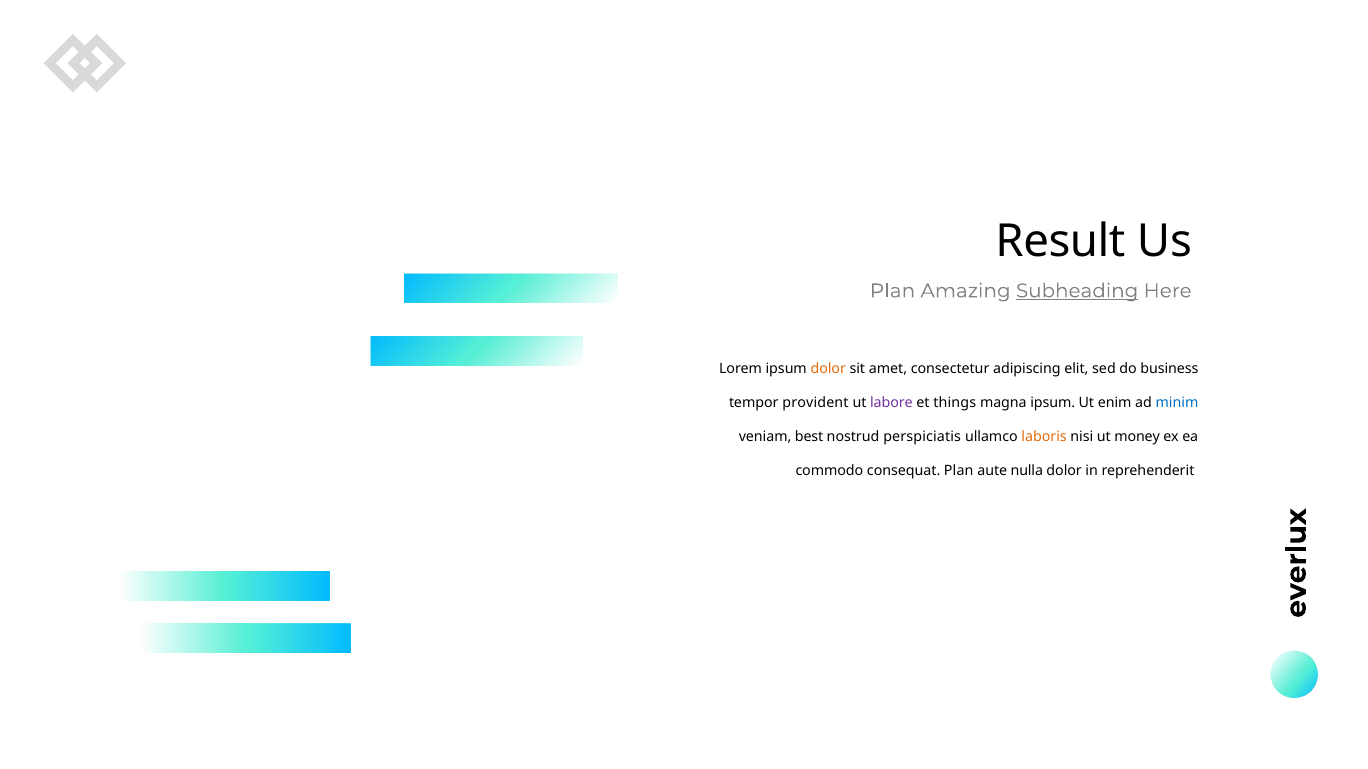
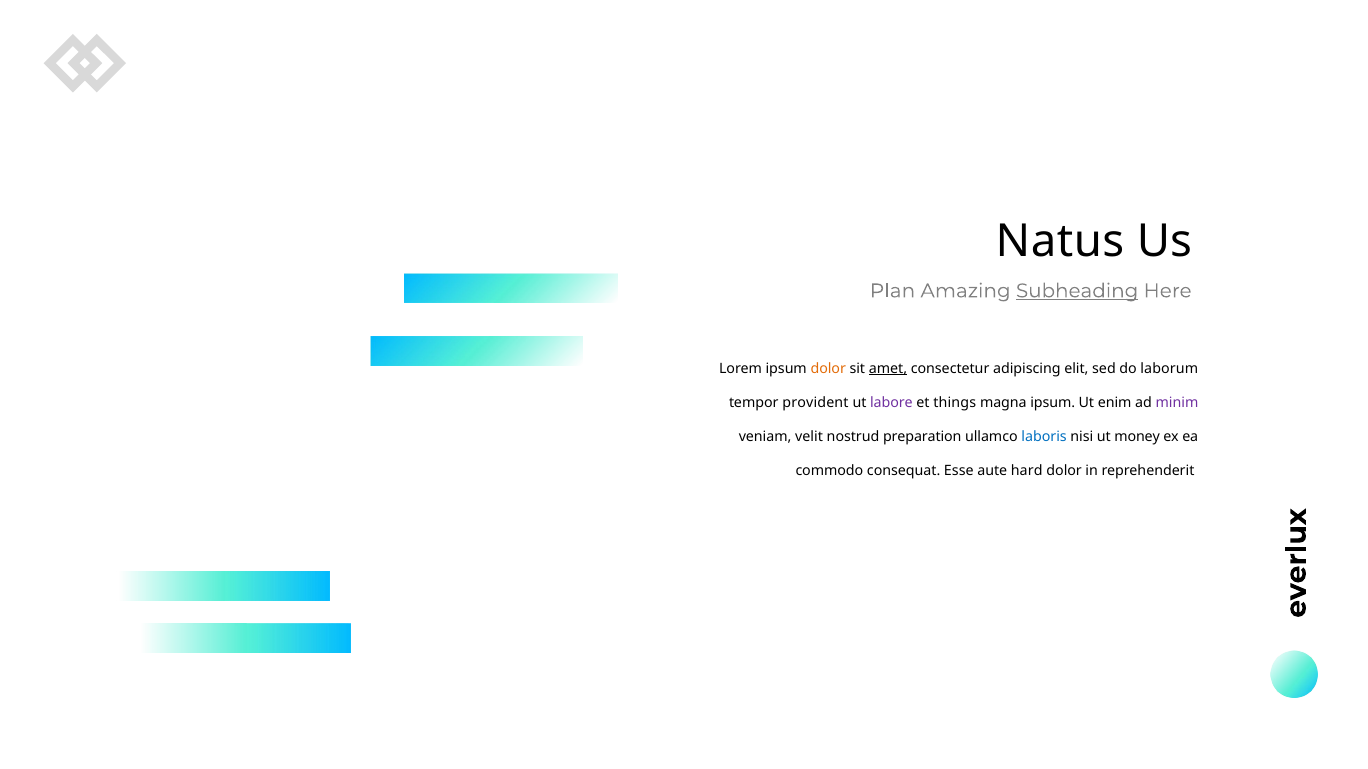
Result: Result -> Natus (1060, 241)
amet underline: none -> present (888, 369)
business: business -> laborum (1169, 369)
minim colour: blue -> purple (1177, 403)
best: best -> velit (809, 437)
perspiciatis: perspiciatis -> preparation (922, 437)
laboris colour: orange -> blue (1044, 437)
consequat Plan: Plan -> Esse (959, 471)
nulla: nulla -> hard (1027, 471)
